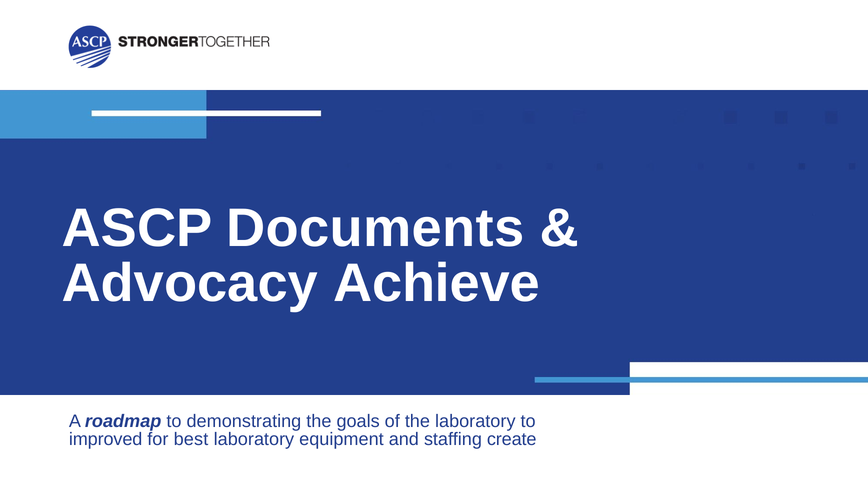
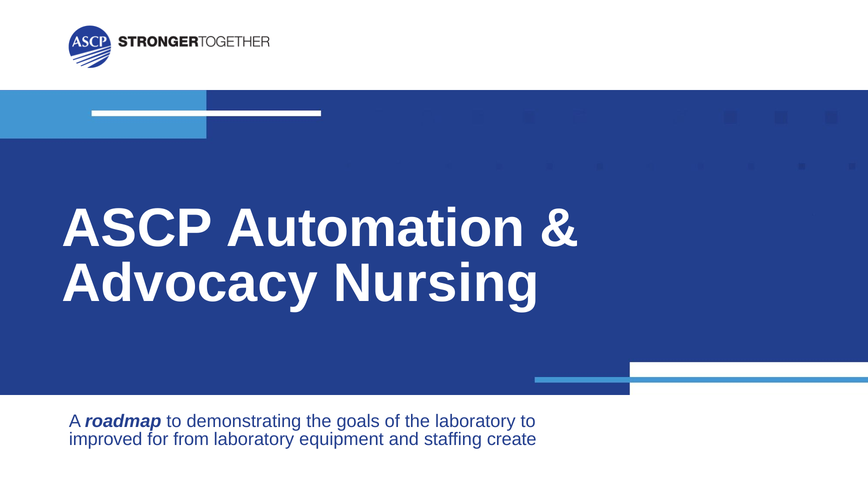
Documents: Documents -> Automation (376, 229)
Achieve: Achieve -> Nursing (436, 283)
best: best -> from (191, 440)
